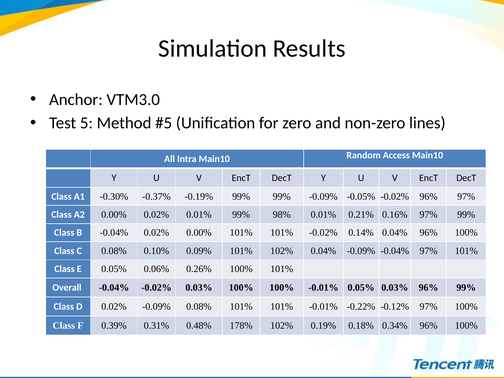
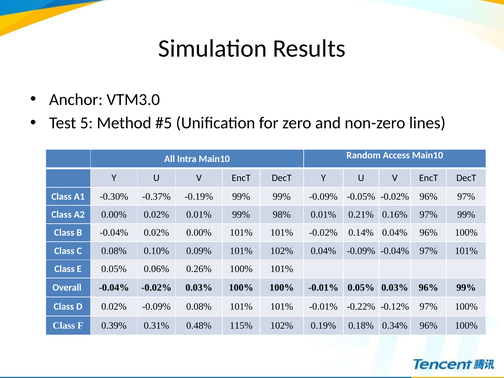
178%: 178% -> 115% (241, 326)
